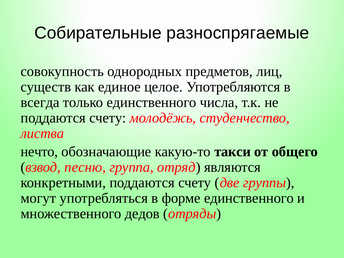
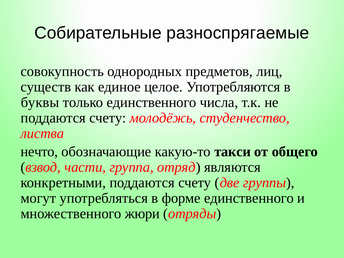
всегда: всегда -> буквы (40, 102)
песню: песню -> части (85, 167)
дедов: дедов -> жюри (142, 214)
